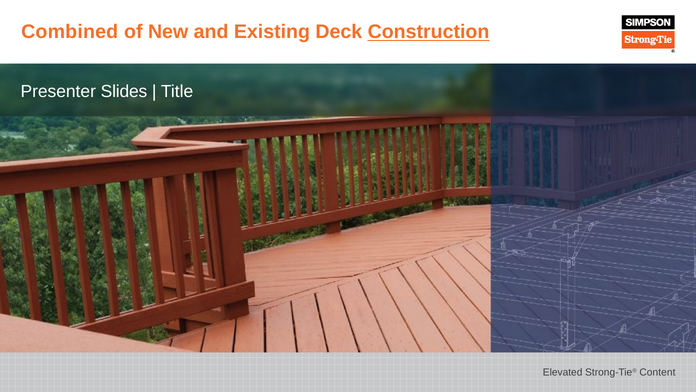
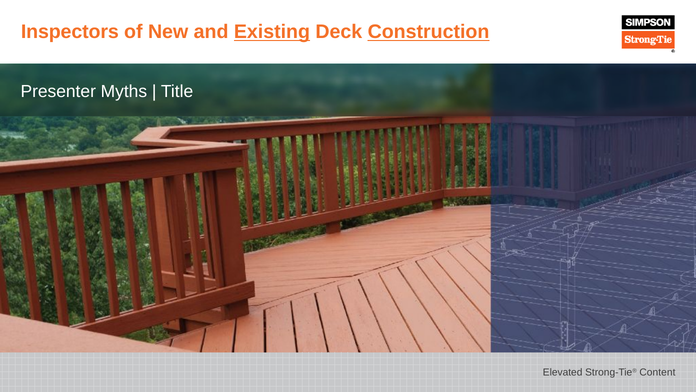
Combined: Combined -> Inspectors (70, 32)
Existing underline: none -> present (272, 32)
Slides: Slides -> Myths (124, 91)
